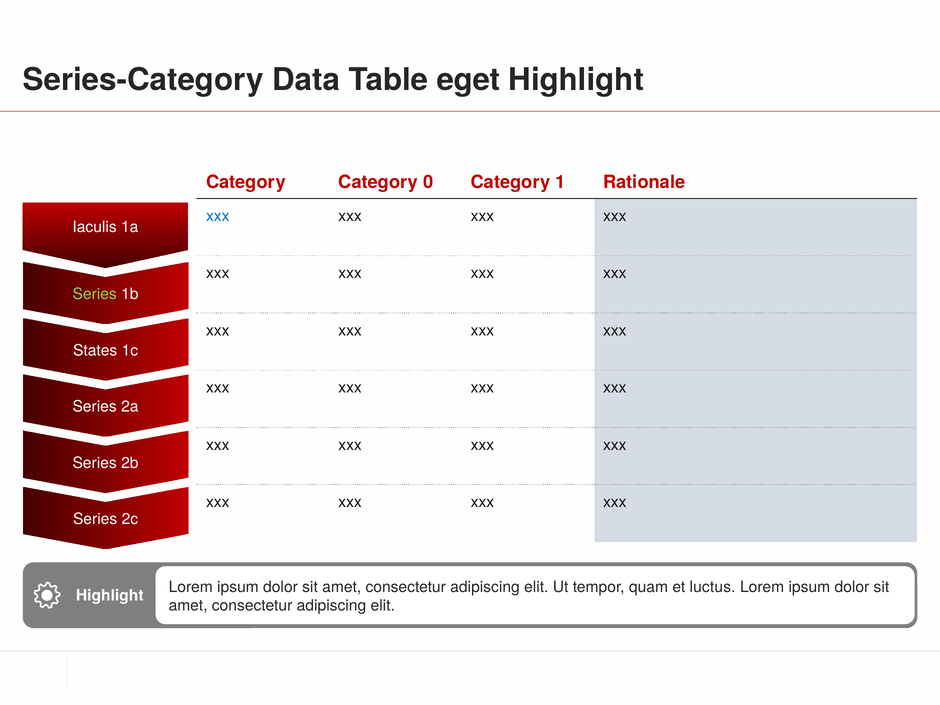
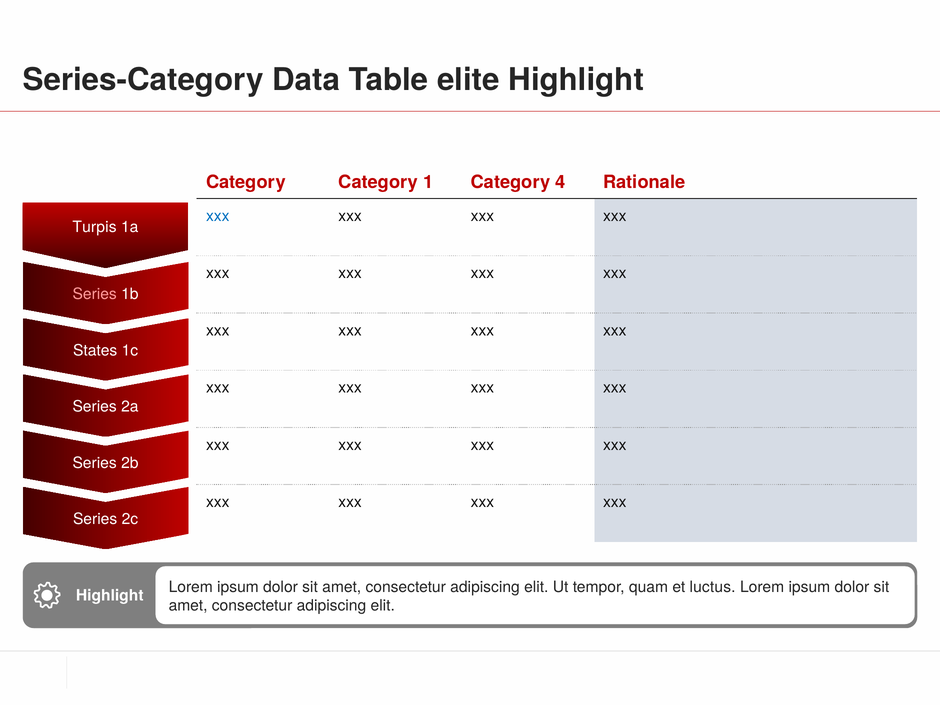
eget: eget -> elite (468, 80)
0: 0 -> 1 (428, 182)
1: 1 -> 4 (560, 182)
Iaculis: Iaculis -> Turpis (95, 227)
Series colour: light green -> pink (95, 294)
